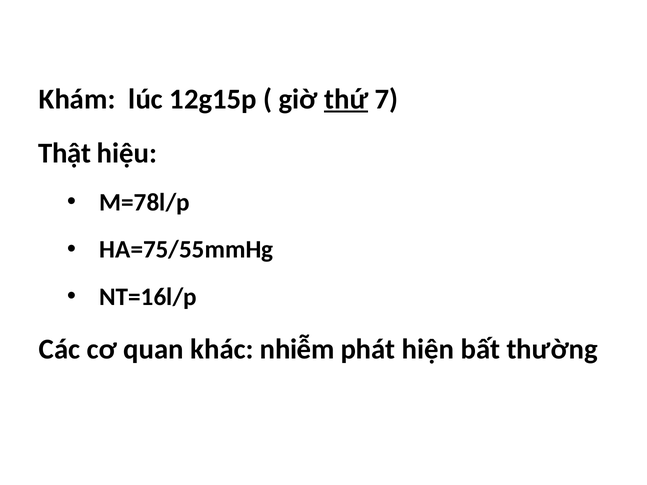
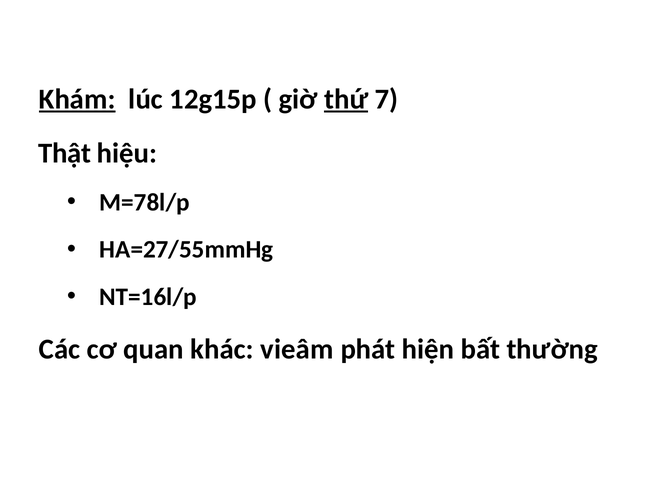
Khám underline: none -> present (77, 99)
HA=75/55mmHg: HA=75/55mmHg -> HA=27/55mmHg (186, 250)
nhiễm: nhiễm -> vieâm (297, 349)
